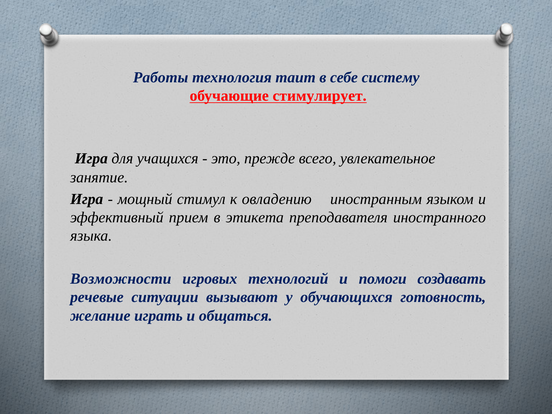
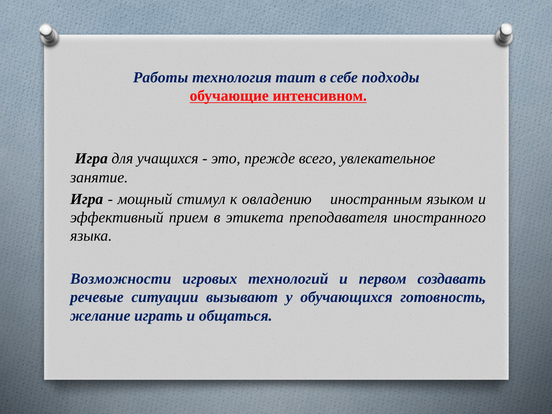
систему: систему -> подходы (391, 77)
стимулирует: стимулирует -> интенсивном (320, 96)
помоги: помоги -> первом (383, 279)
